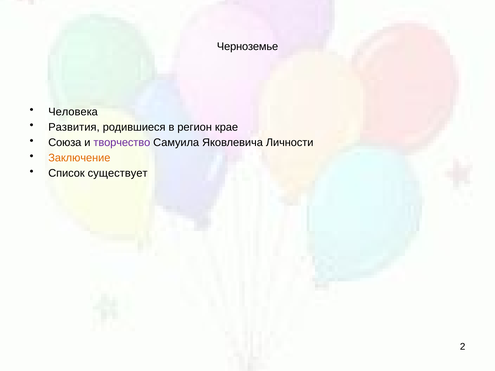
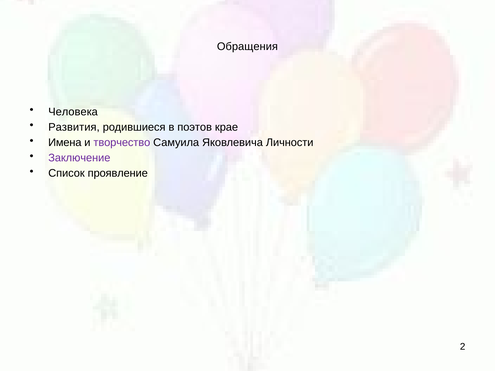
Черноземье: Черноземье -> Обращения (247, 47)
регион: регион -> поэтов (195, 127)
Союза: Союза -> Имена (65, 143)
Заключение colour: orange -> purple (79, 158)
существует: существует -> проявление (118, 173)
